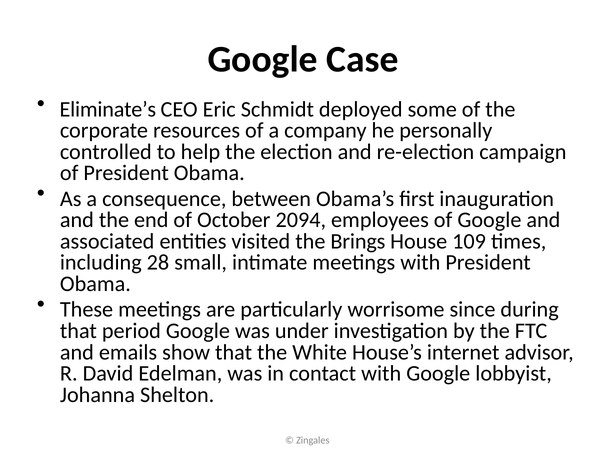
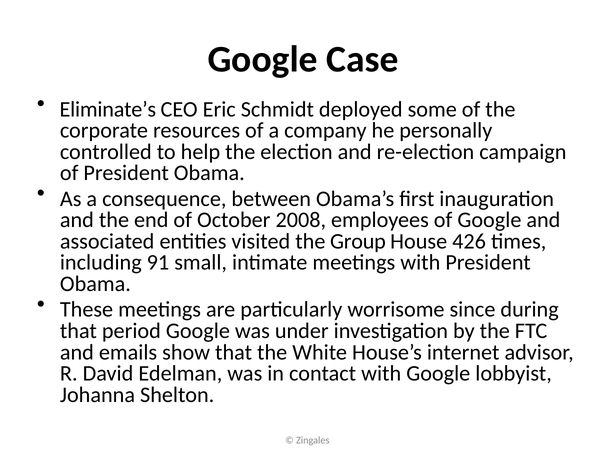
2094: 2094 -> 2008 (301, 220)
Brings: Brings -> Group (358, 242)
109: 109 -> 426 (469, 242)
28: 28 -> 91 (158, 263)
